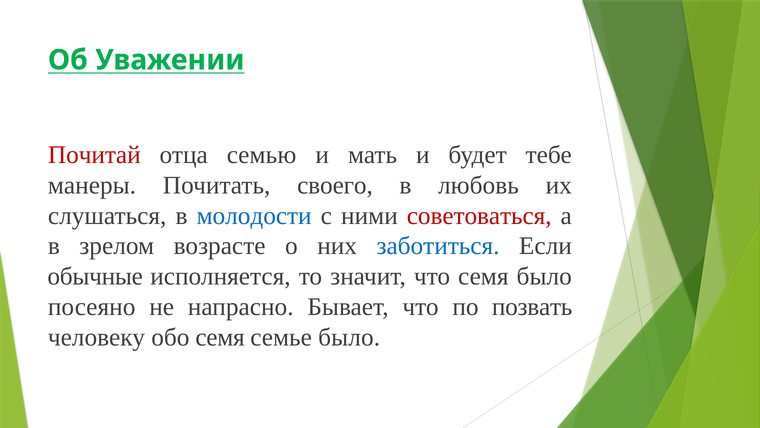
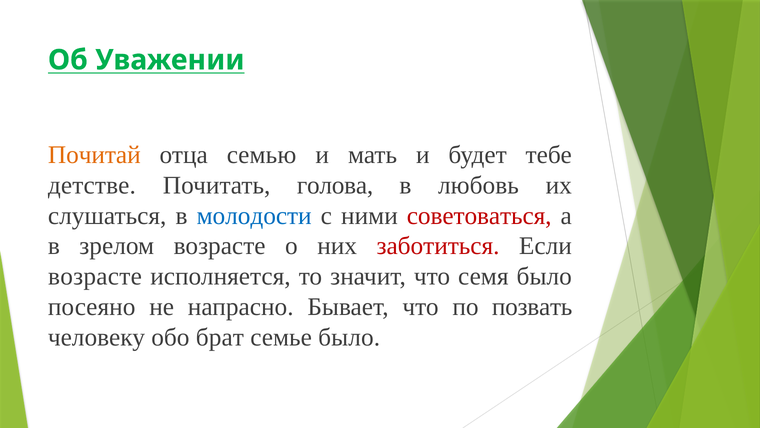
Почитай colour: red -> orange (94, 155)
манеры: манеры -> детстве (92, 185)
своего: своего -> голова (335, 185)
заботиться colour: blue -> red (438, 246)
обычные: обычные -> возрасте (95, 276)
обо семя: семя -> брат (220, 337)
